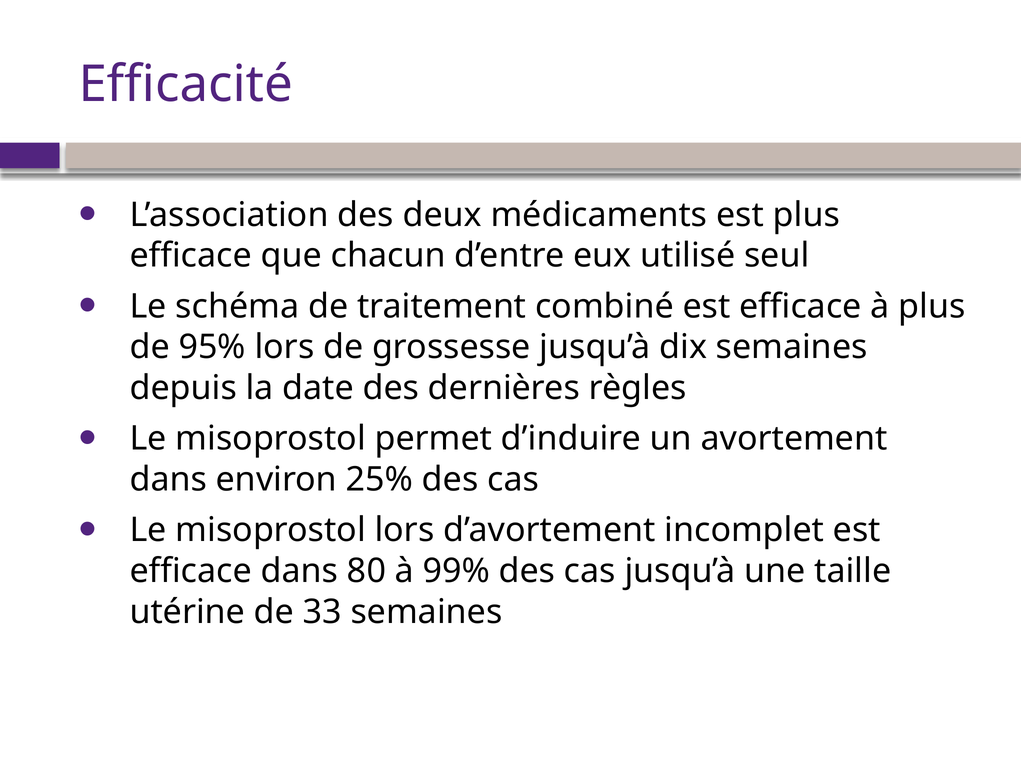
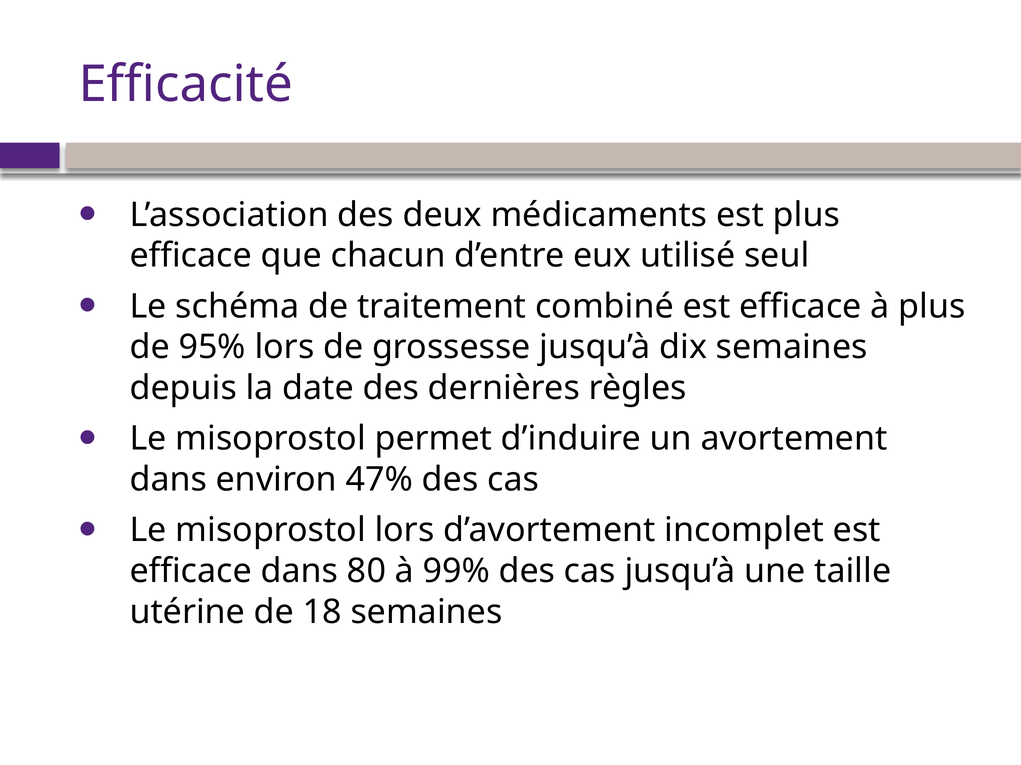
25%: 25% -> 47% (379, 480)
33: 33 -> 18 (322, 612)
